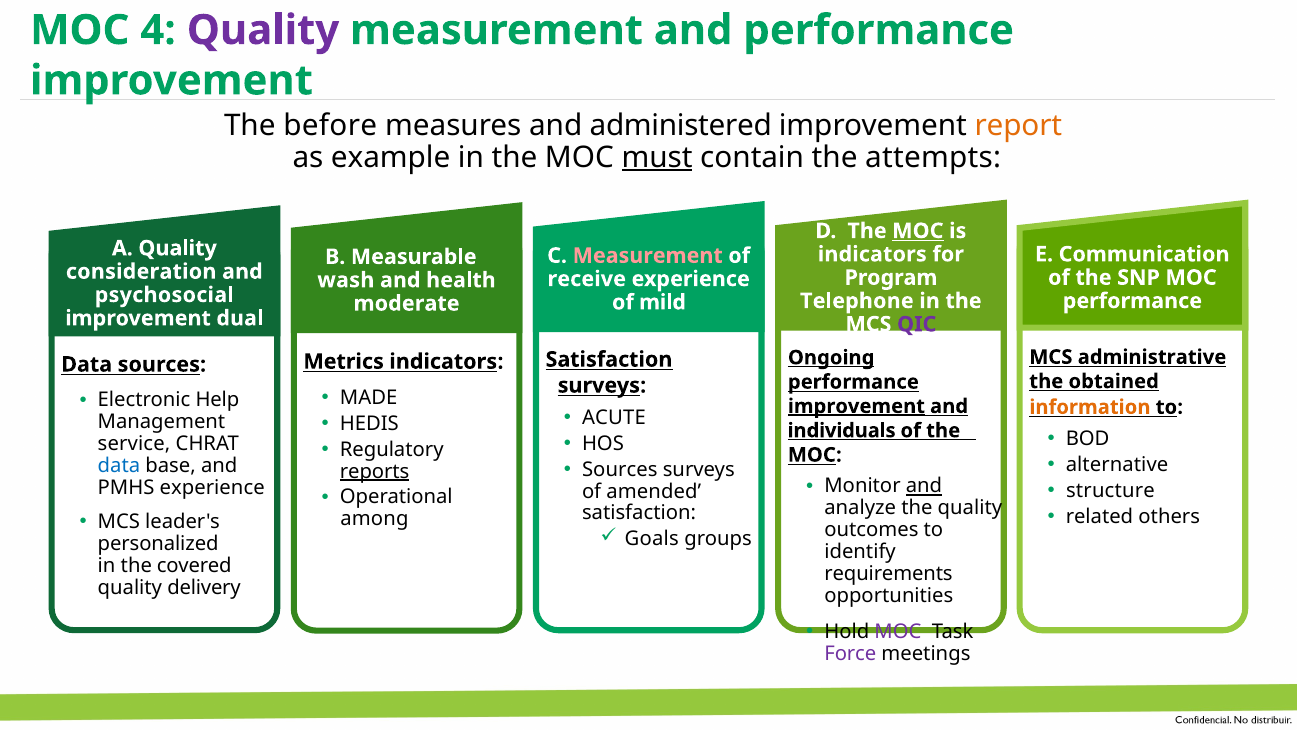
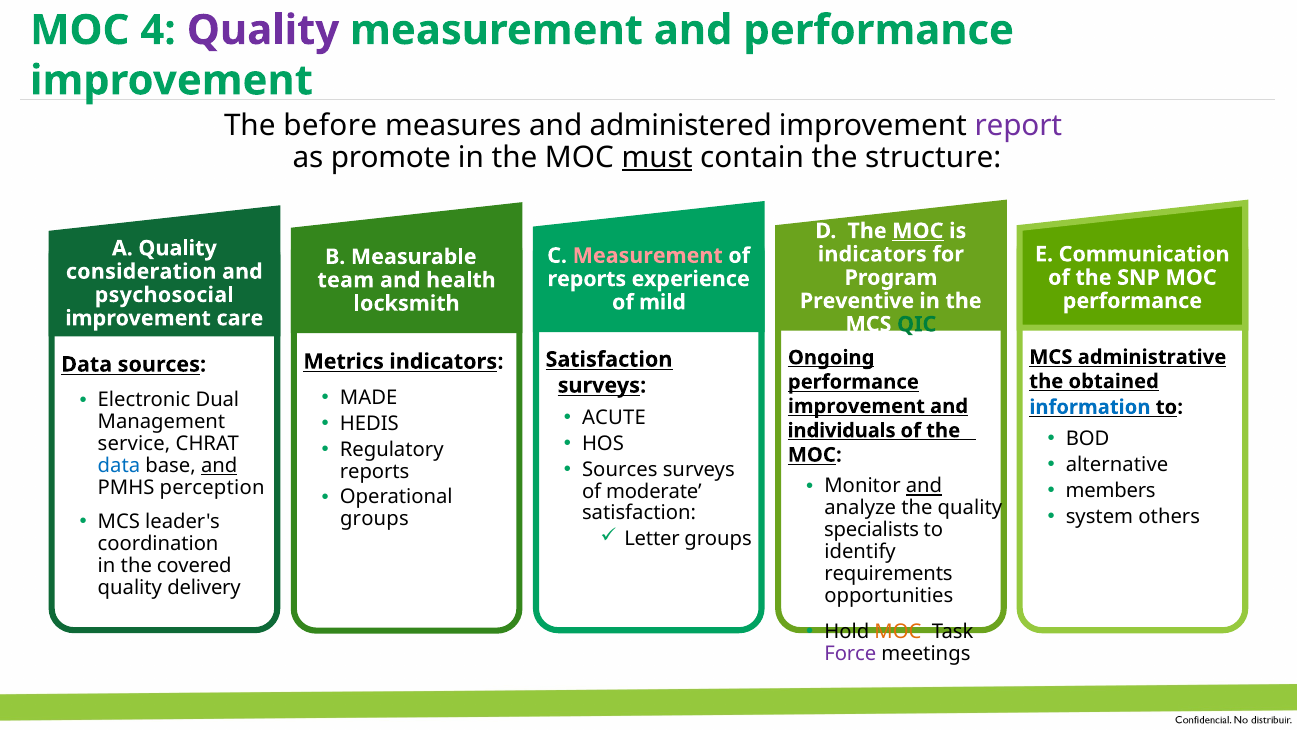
report colour: orange -> purple (1018, 125)
example: example -> promote (391, 157)
attempts: attempts -> structure (933, 157)
receive: receive -> reports (587, 279)
wash: wash -> team (346, 280)
Telephone: Telephone -> Preventive (857, 301)
moderate: moderate -> locksmith (407, 303)
dual: dual -> care (240, 318)
QIC colour: purple -> green (917, 324)
Help: Help -> Dual (217, 400)
improvement underline: present -> none (856, 406)
information colour: orange -> blue (1090, 407)
and underline: none -> present (219, 466)
reports underline: present -> none (375, 471)
structure: structure -> members (1111, 490)
PMHS experience: experience -> perception (212, 488)
amended: amended -> moderate (654, 491)
related: related -> system (1099, 516)
among: among -> groups (374, 519)
outcomes: outcomes -> specialists (872, 530)
Goals: Goals -> Letter (652, 539)
personalized: personalized -> coordination (158, 544)
MOC colour: purple -> orange (898, 631)
